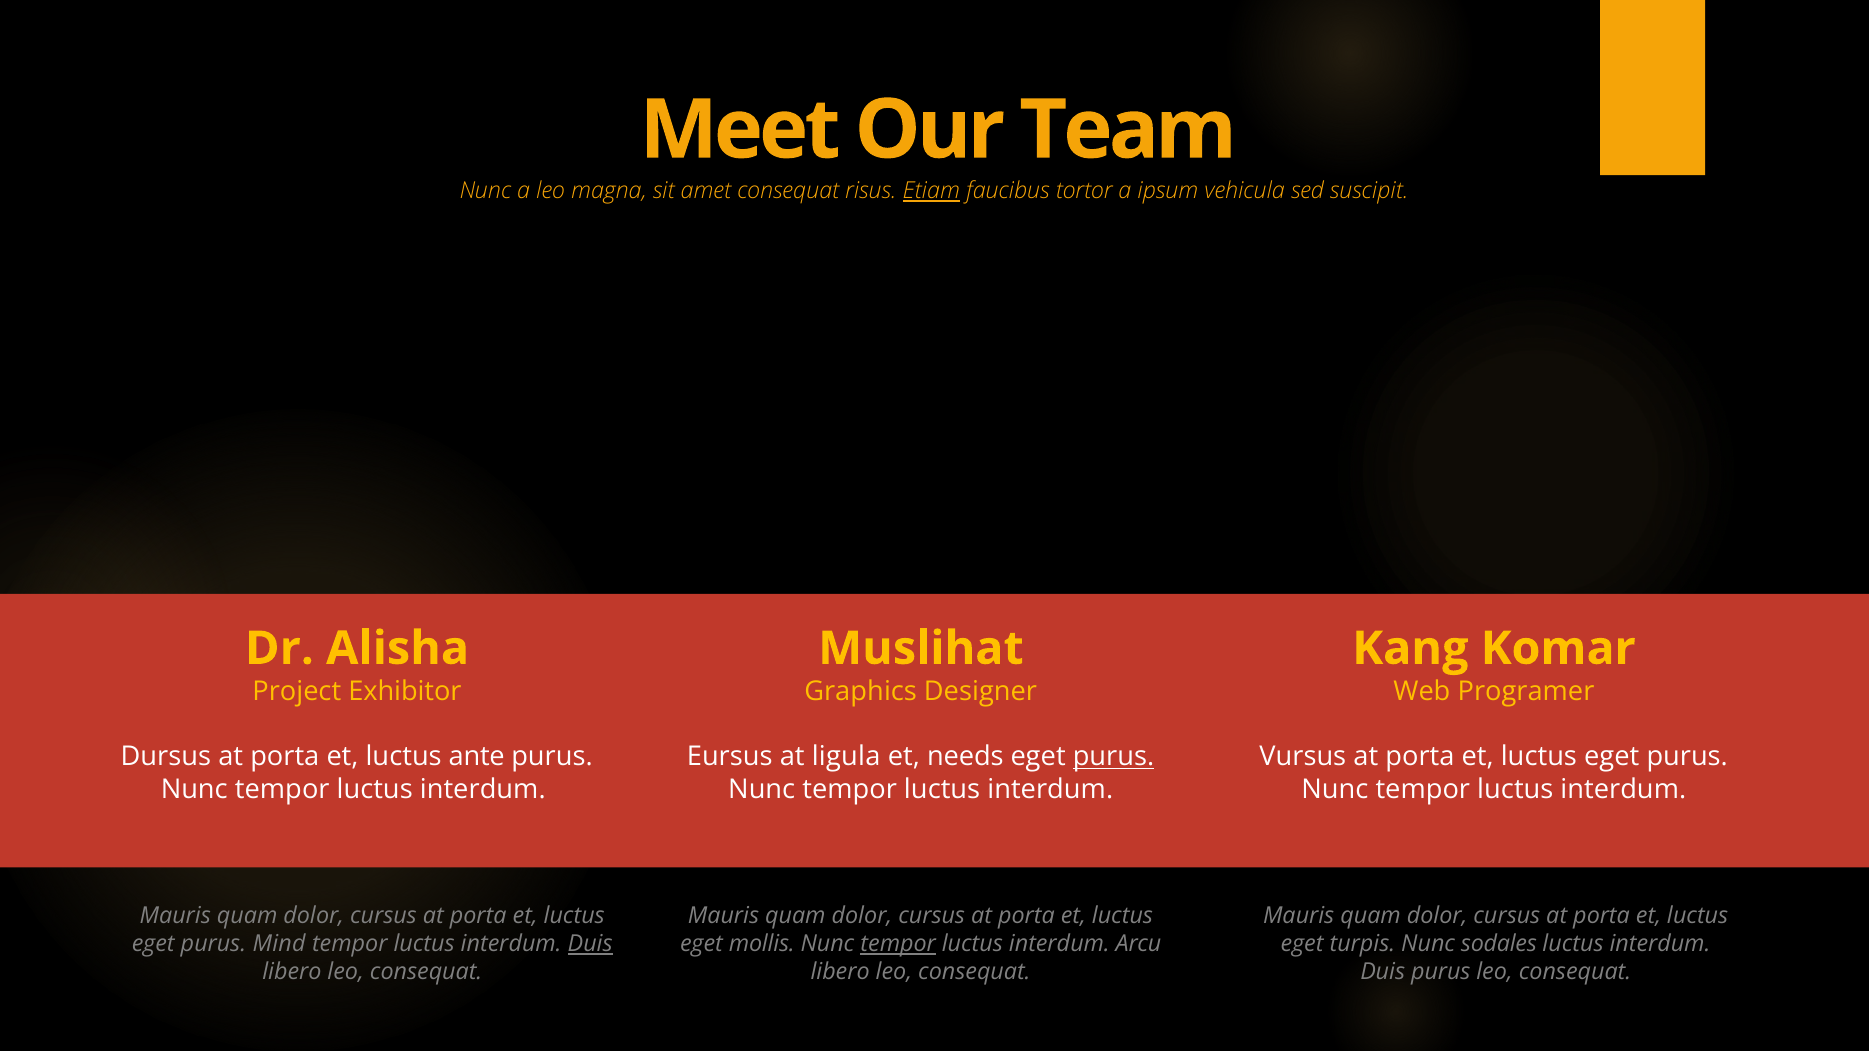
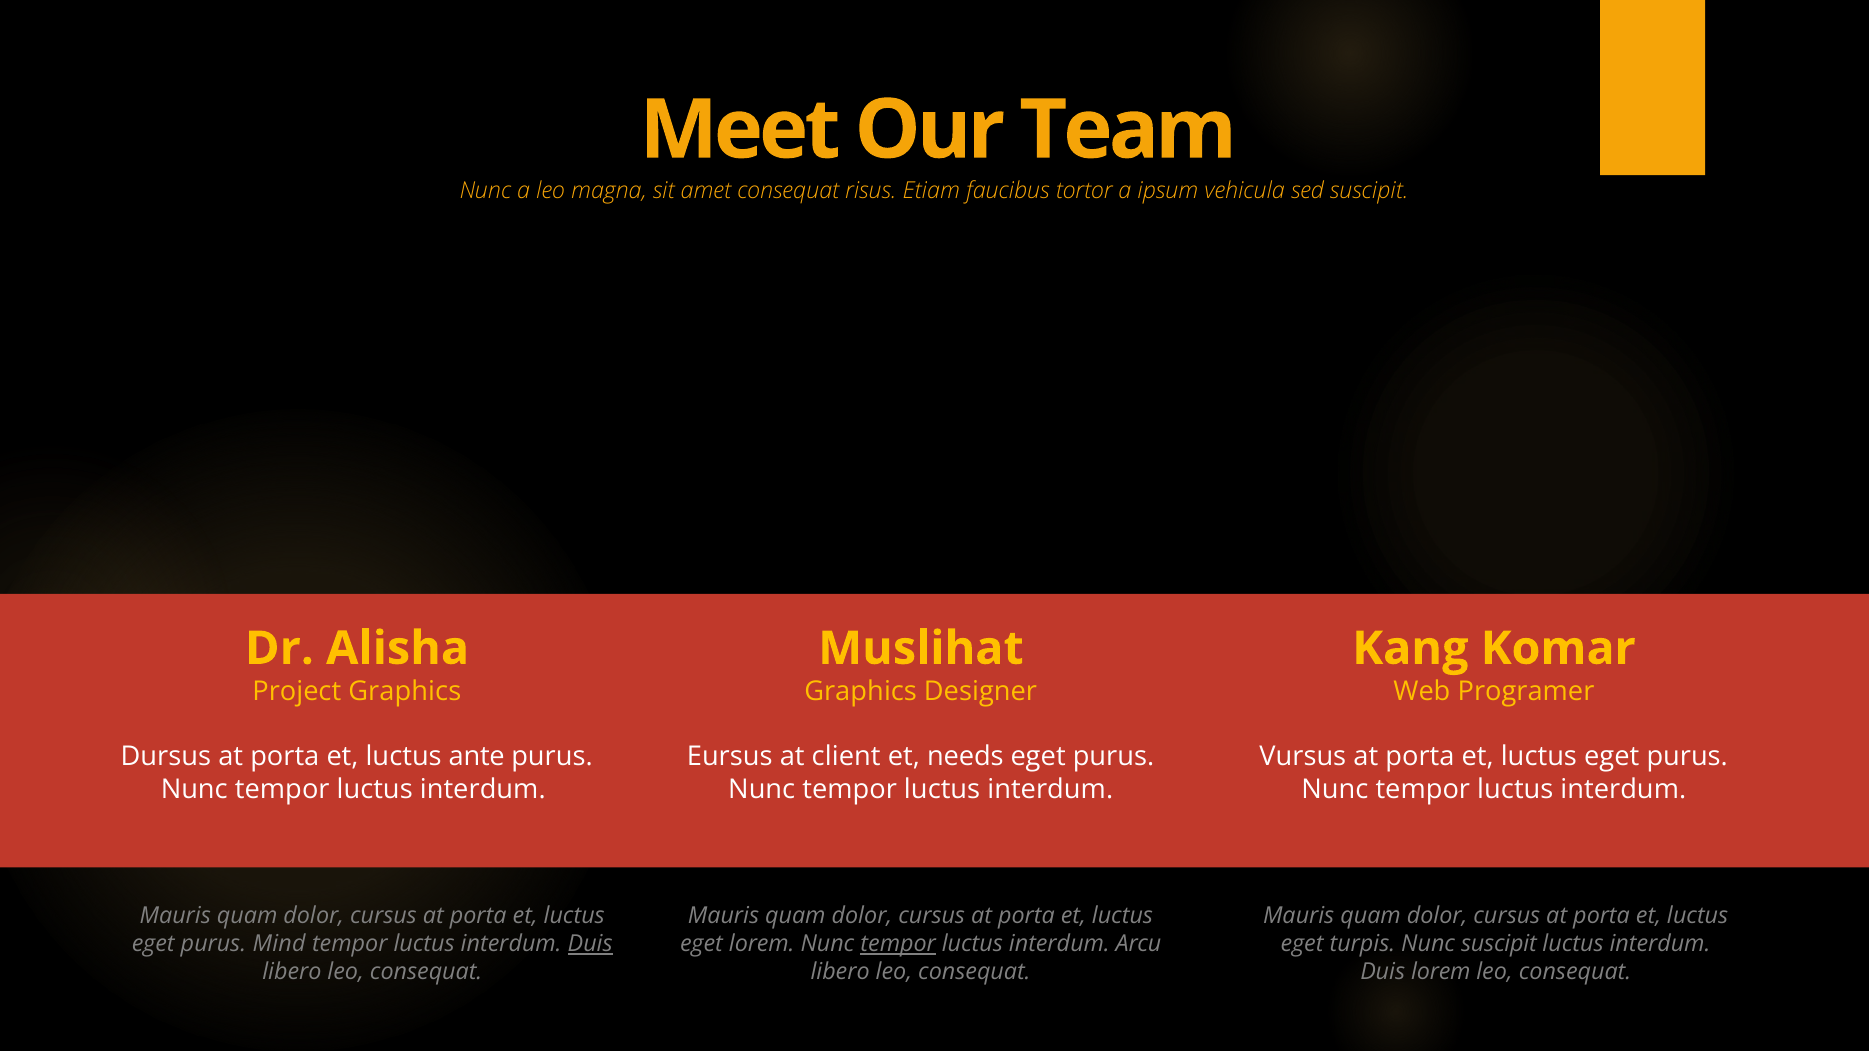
Etiam underline: present -> none (931, 191)
Project Exhibitor: Exhibitor -> Graphics (405, 692)
ligula: ligula -> client (846, 757)
purus underline: present -> none (1113, 757)
eget mollis: mollis -> lorem (762, 944)
Nunc sodales: sodales -> suscipit (1499, 944)
Duis purus: purus -> lorem (1441, 972)
